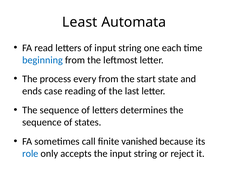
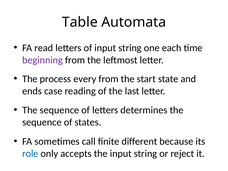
Least: Least -> Table (80, 22)
beginning colour: blue -> purple (43, 60)
vanished: vanished -> different (139, 141)
